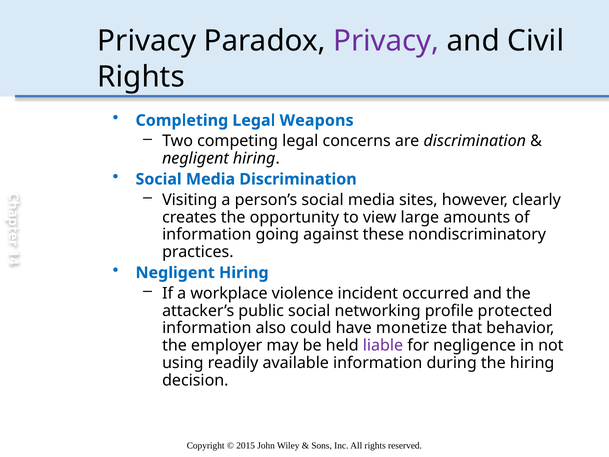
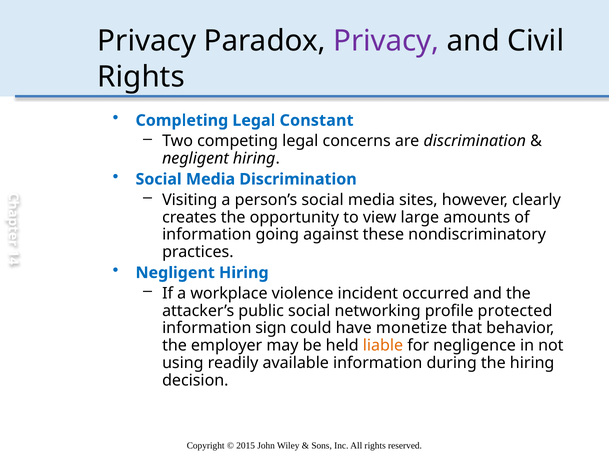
Weapons: Weapons -> Constant (317, 120)
also: also -> sign (271, 328)
liable colour: purple -> orange (383, 345)
